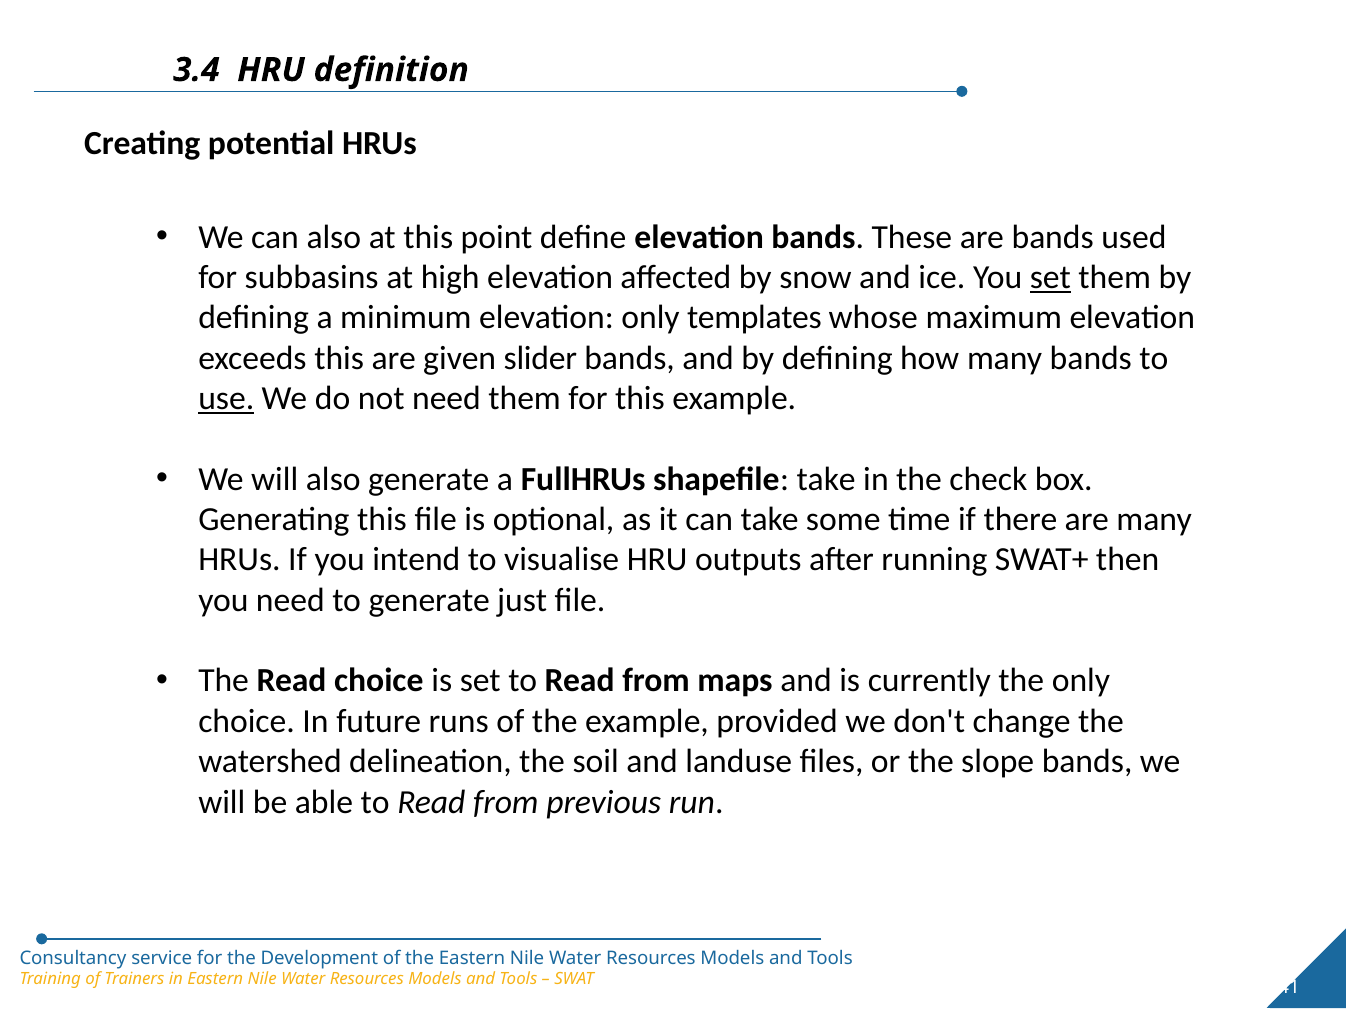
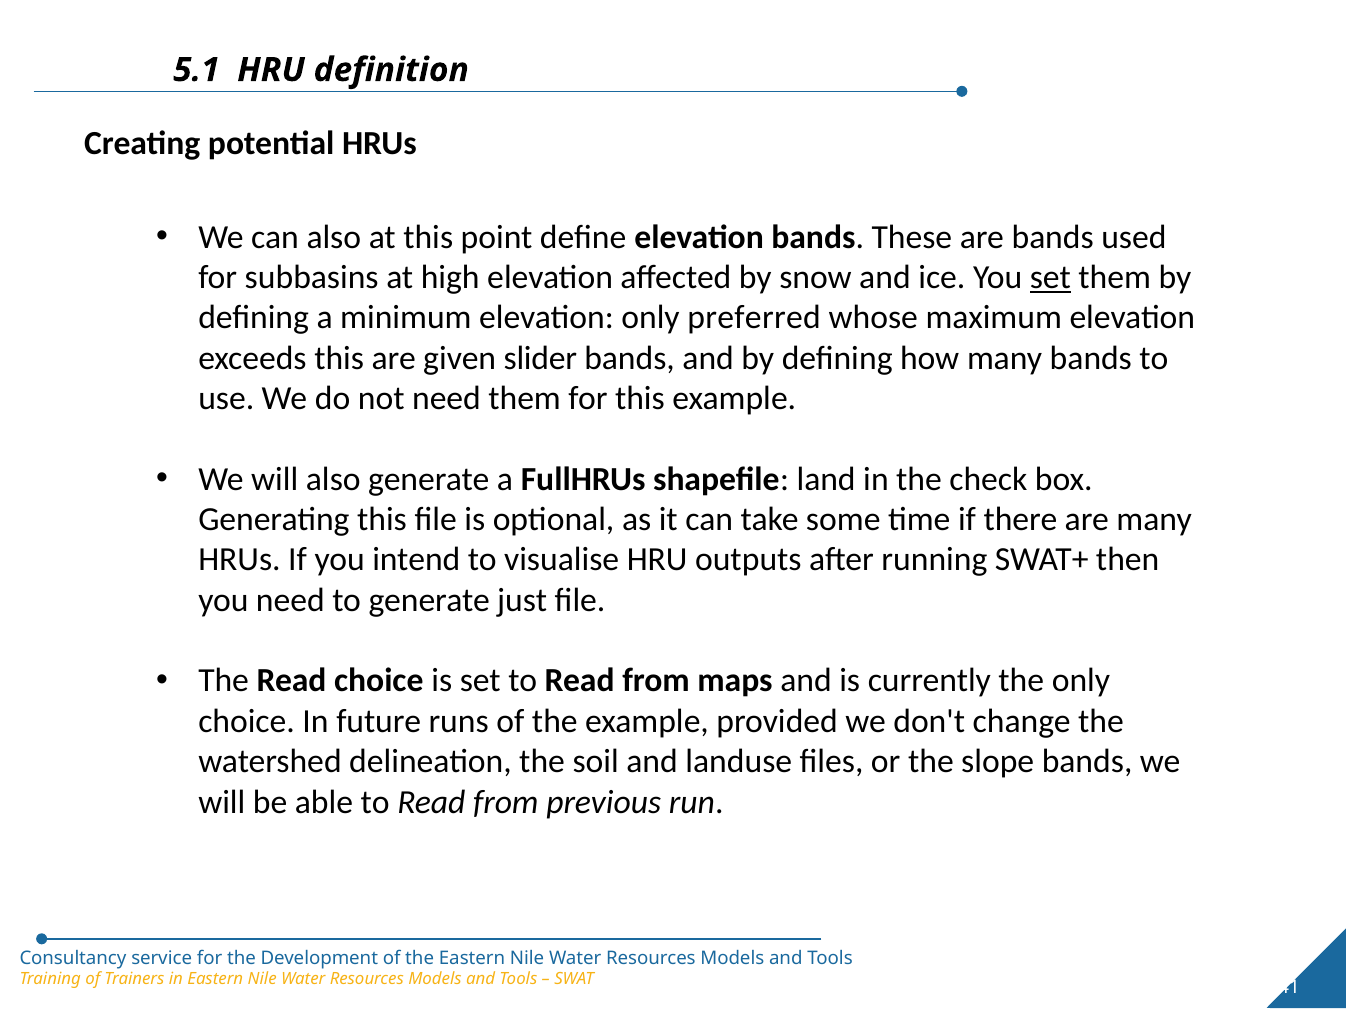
3.4: 3.4 -> 5.1 (196, 70)
templates: templates -> preferred (754, 318)
use underline: present -> none (226, 399)
shapefile take: take -> land (826, 479)
